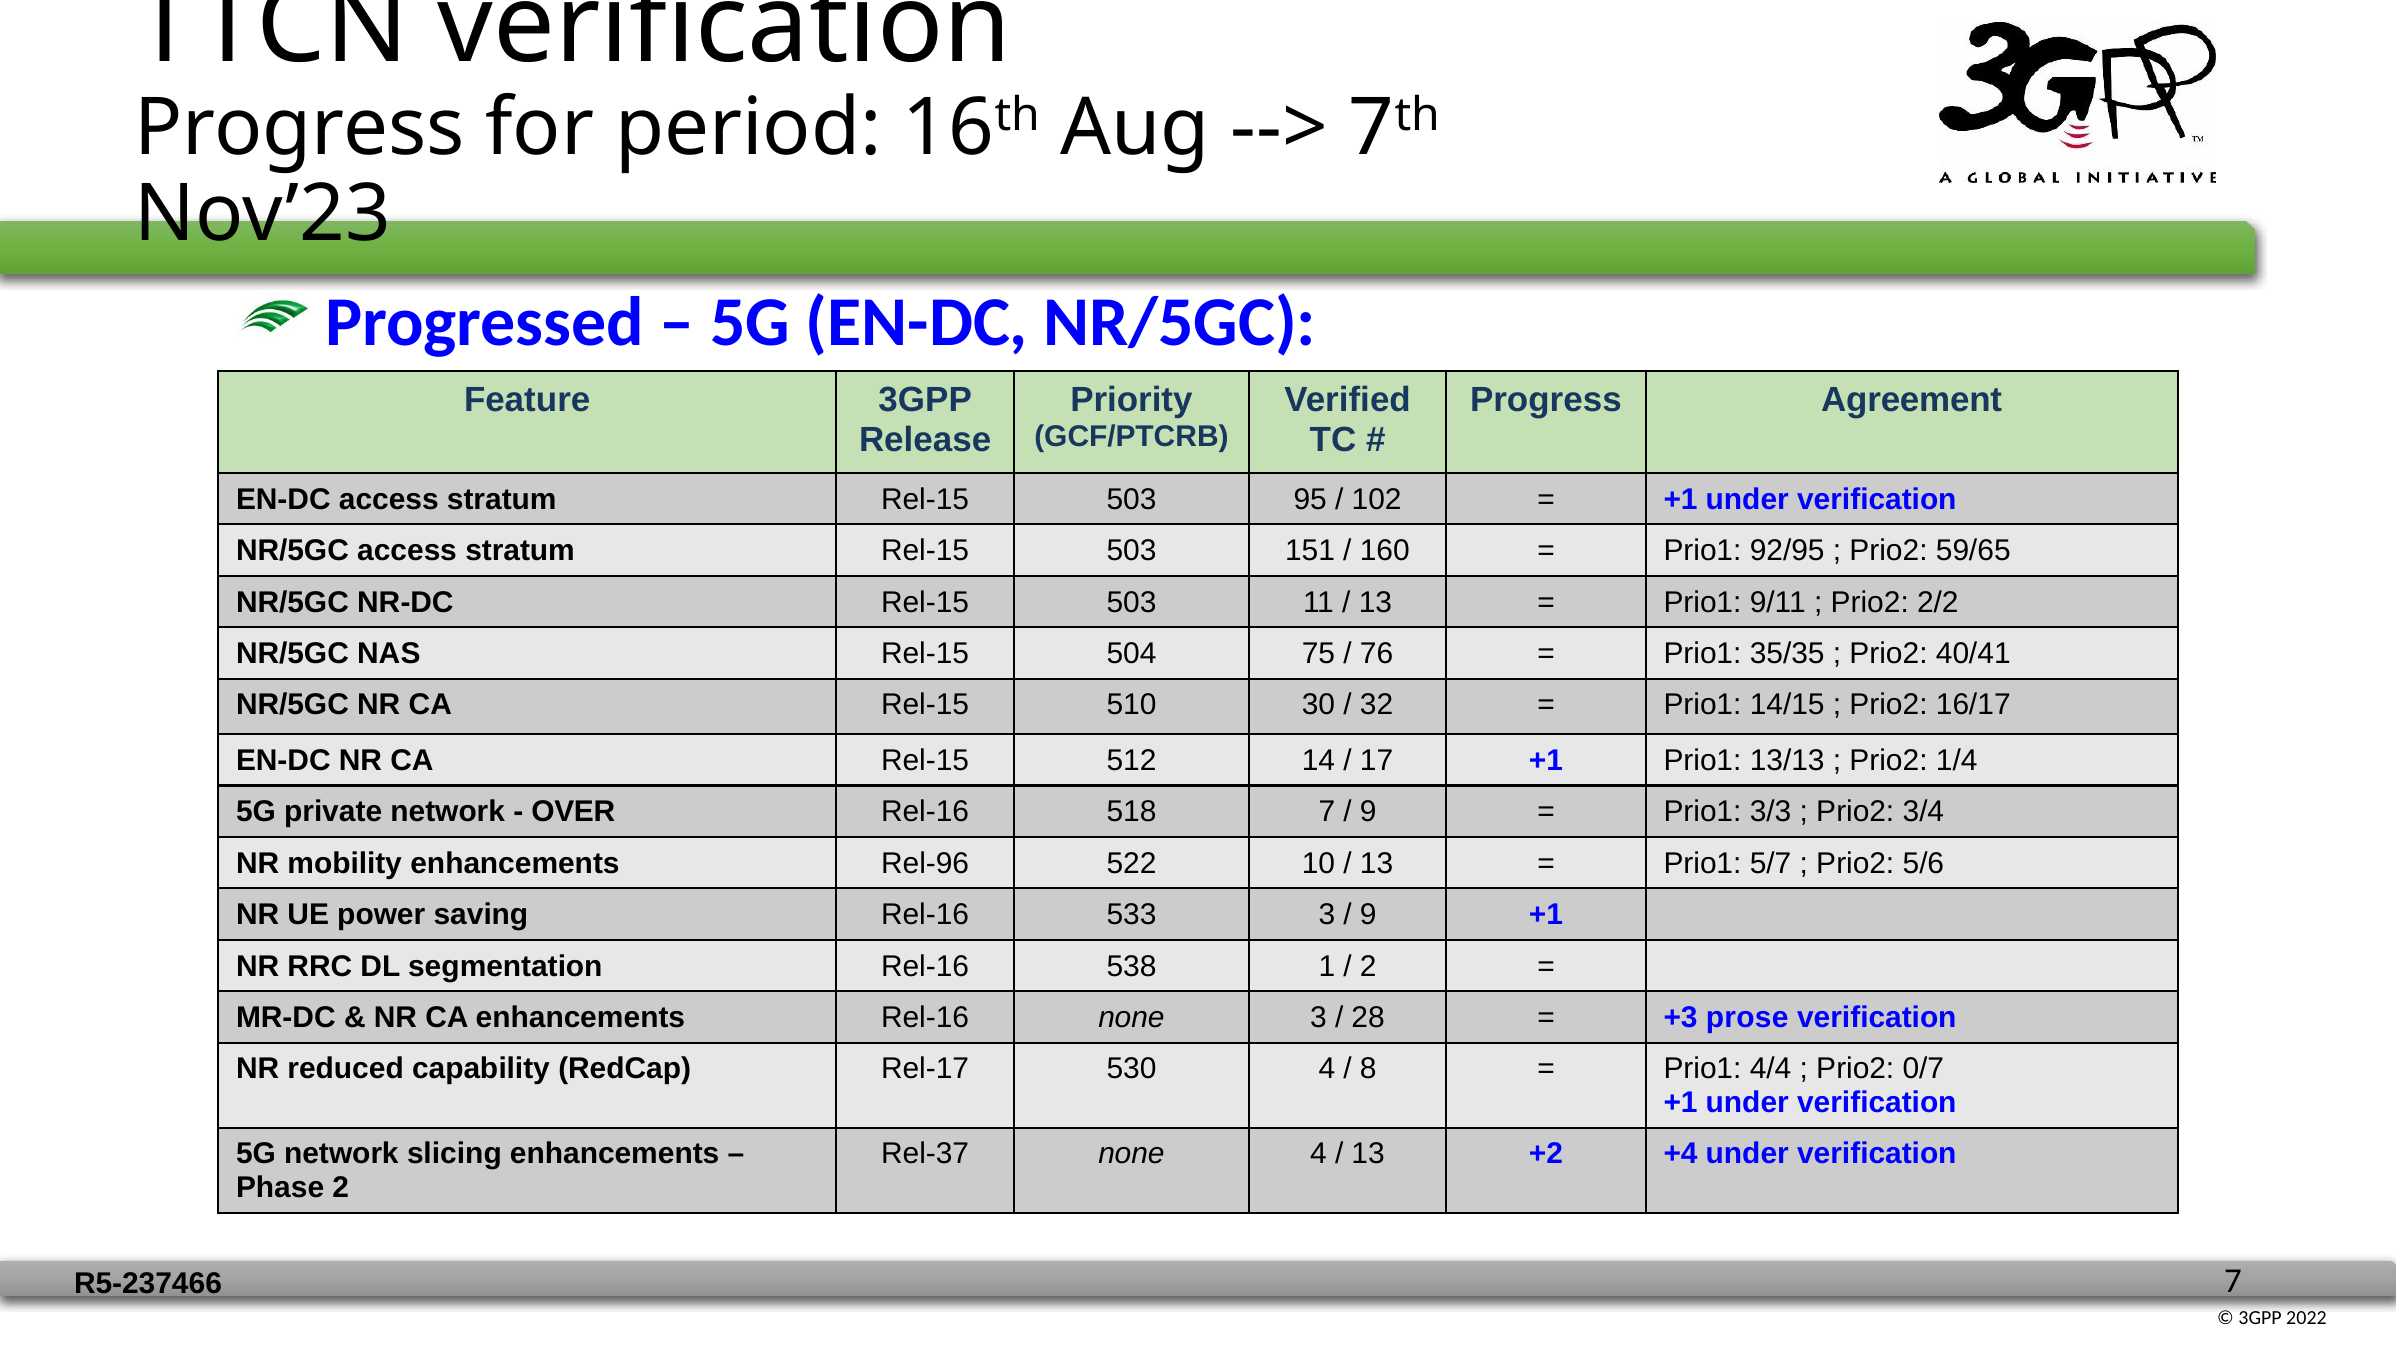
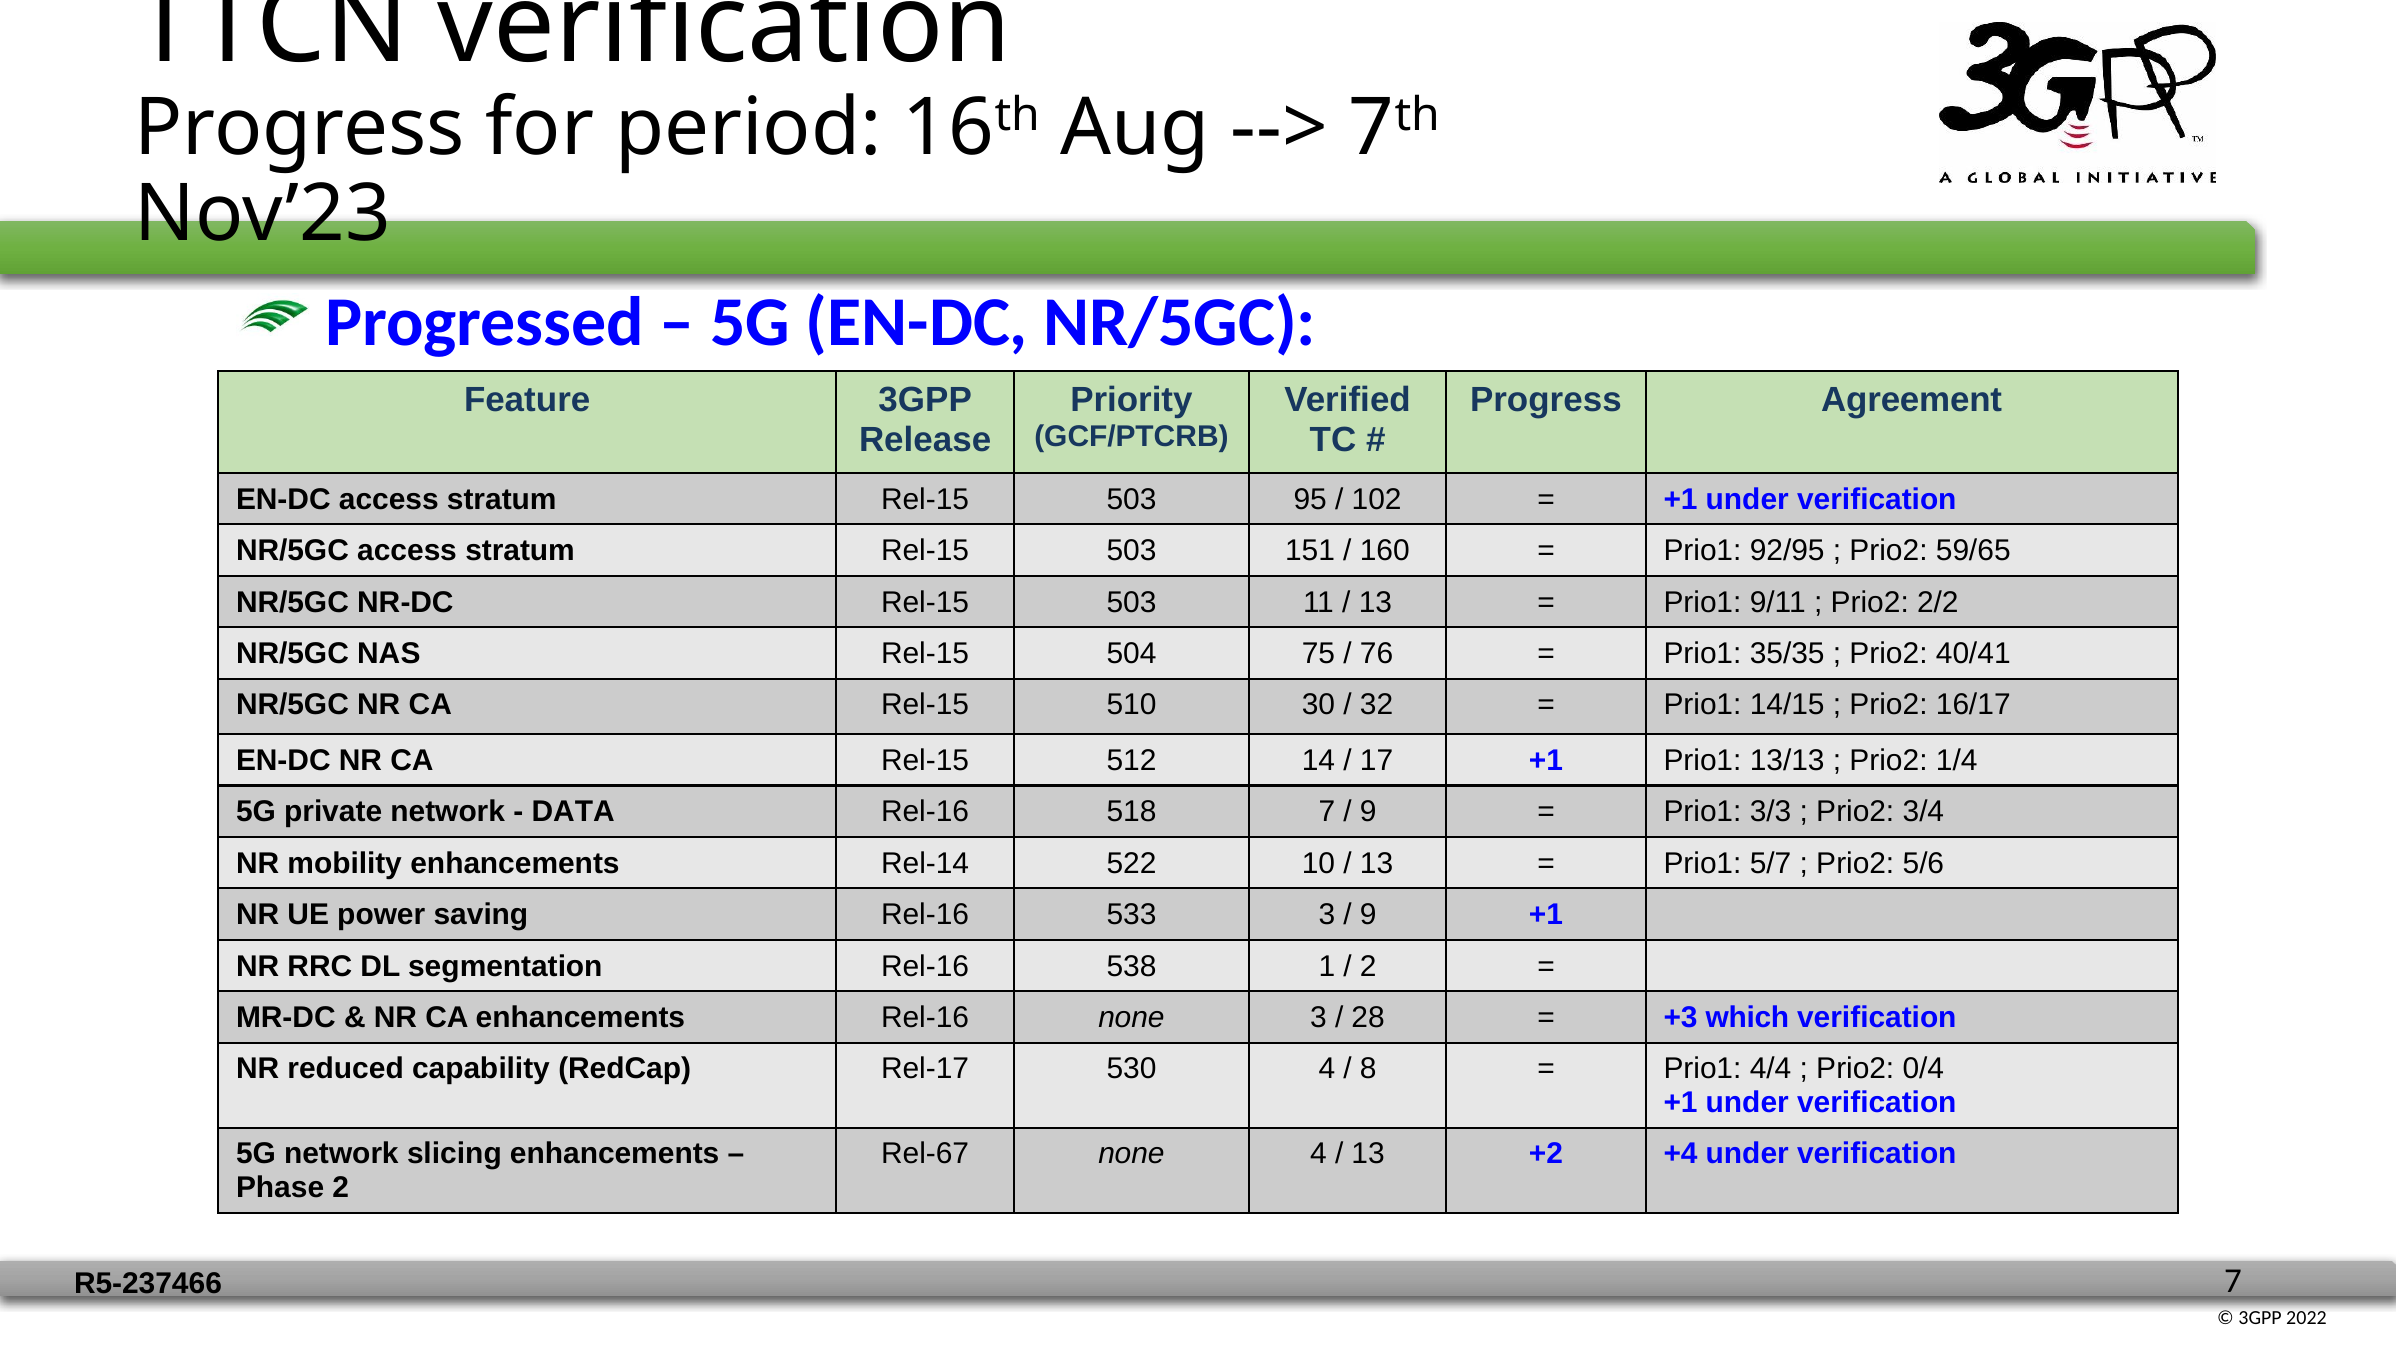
OVER: OVER -> DATA (573, 812)
Rel-96: Rel-96 -> Rel-14 (925, 863)
prose: prose -> which (1747, 1017)
0/7: 0/7 -> 0/4 (1923, 1069)
Rel-37: Rel-37 -> Rel-67 (925, 1154)
